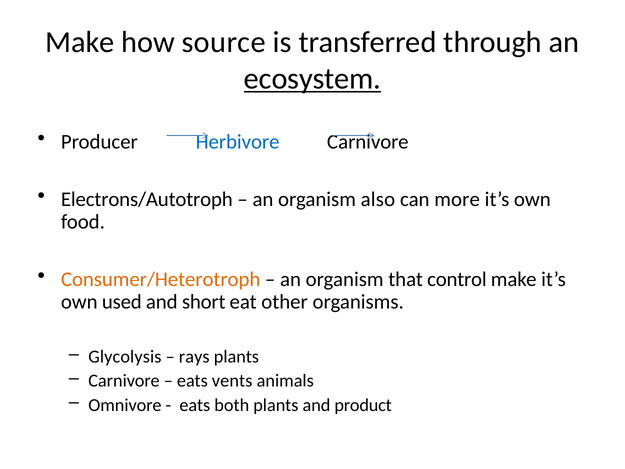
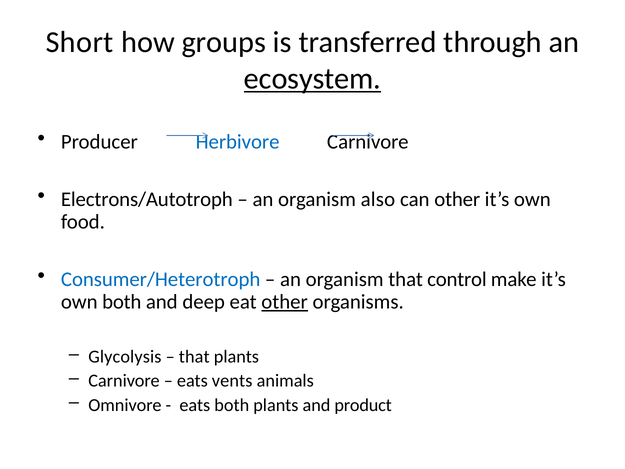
Make: Make -> Short (80, 42)
source: source -> groups (224, 42)
can more: more -> other (457, 199)
Consumer/Heterotroph colour: orange -> blue (161, 279)
own used: used -> both (122, 302)
short: short -> deep (204, 302)
other underline: none -> present (285, 302)
rays: rays -> that (194, 357)
